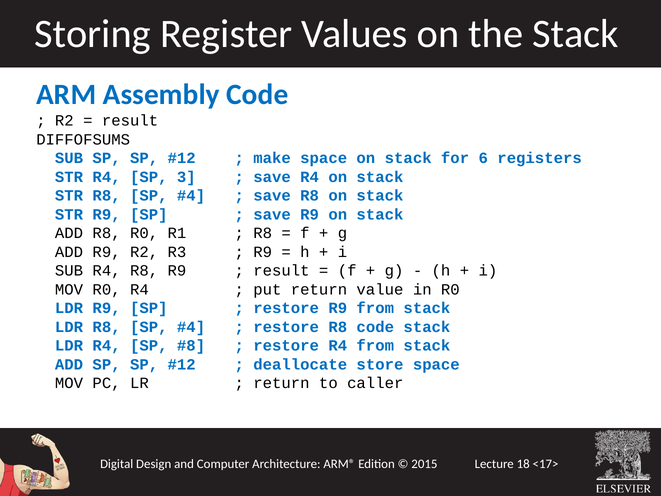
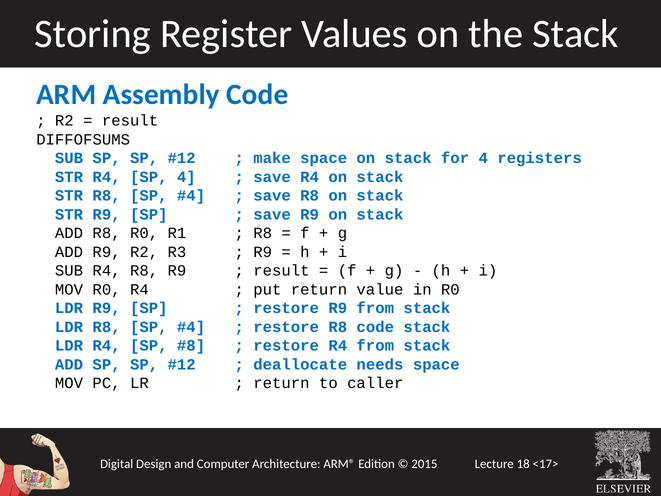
for 6: 6 -> 4 (483, 158)
SP 3: 3 -> 4 (186, 177)
store: store -> needs (380, 364)
